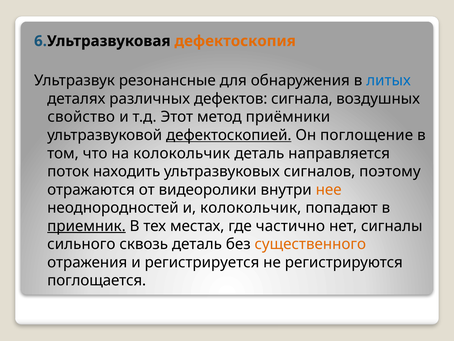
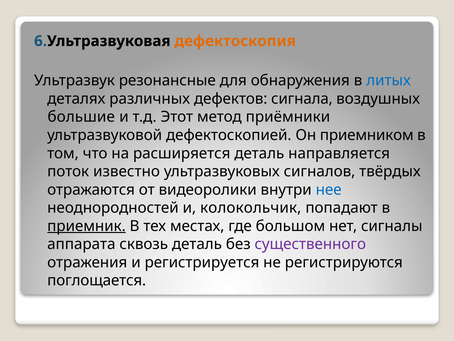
свойство: свойство -> большие (81, 117)
дефектоскопией underline: present -> none (229, 135)
поглощение: поглощение -> приемником (367, 135)
на колокольчик: колокольчик -> расширяется (182, 153)
находить: находить -> известно (127, 171)
поэтому: поэтому -> твёрдых (390, 171)
нее colour: orange -> blue (329, 189)
частично: частично -> большом (290, 226)
сильного: сильного -> аппарата (81, 244)
существенного colour: orange -> purple (310, 244)
